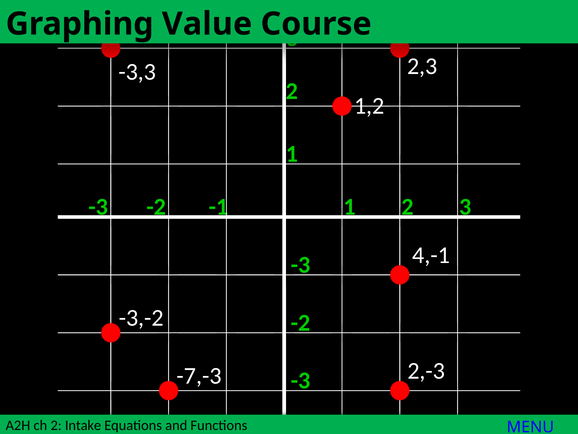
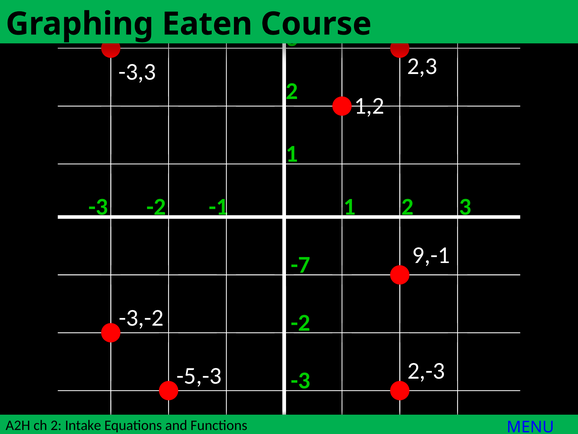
Value: Value -> Eaten (207, 24)
4,-1: 4,-1 -> 9,-1 (431, 255)
-3: -3 -> -7 (301, 265)
-7,-3: -7,-3 -> -5,-3 (199, 375)
